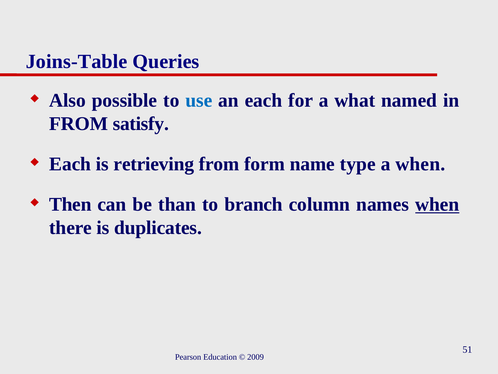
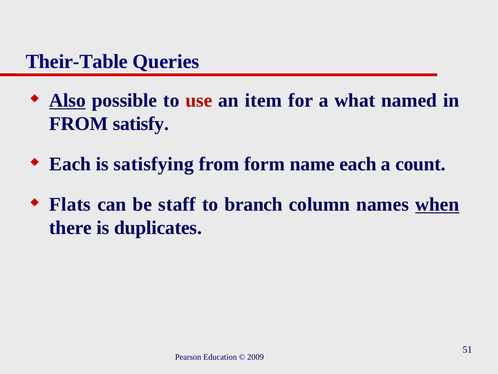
Joins-Table: Joins-Table -> Their-Table (77, 62)
Also underline: none -> present (67, 100)
use colour: blue -> red (199, 100)
an each: each -> item (263, 100)
retrieving: retrieving -> satisfying (154, 164)
name type: type -> each (358, 164)
a when: when -> count (421, 164)
Then: Then -> Flats (70, 204)
than: than -> staff (177, 204)
